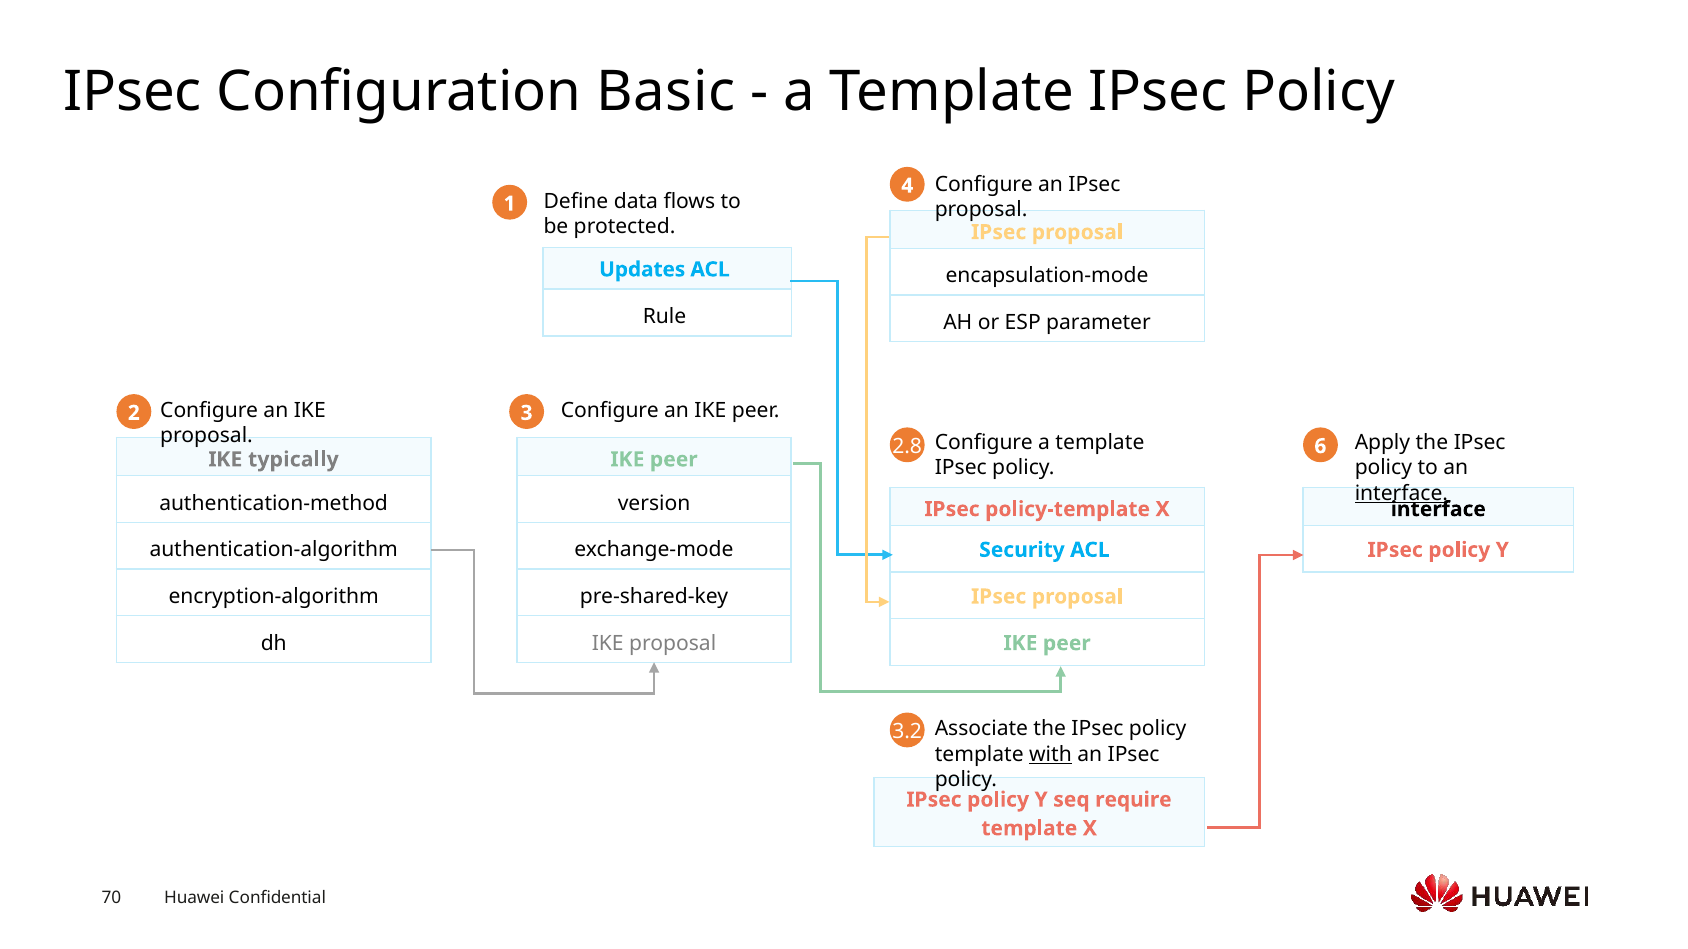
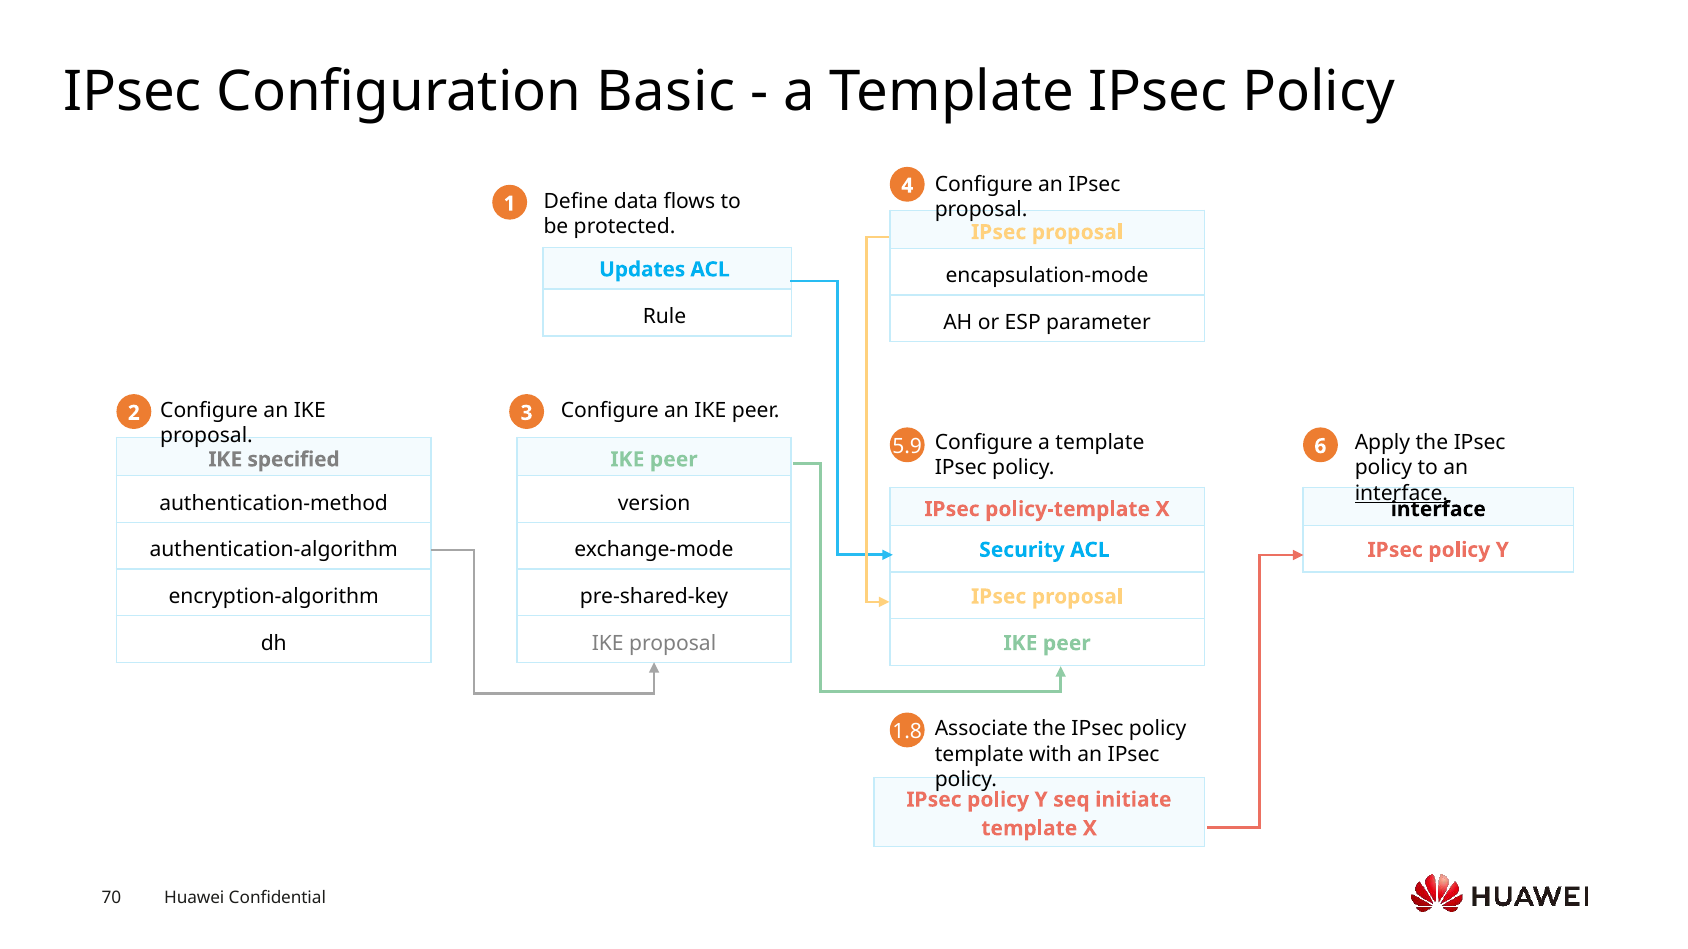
2.8: 2.8 -> 5.9 (907, 446)
typically: typically -> specified (294, 460)
3.2: 3.2 -> 1.8 (907, 732)
with underline: present -> none (1050, 755)
require: require -> initiate (1133, 800)
